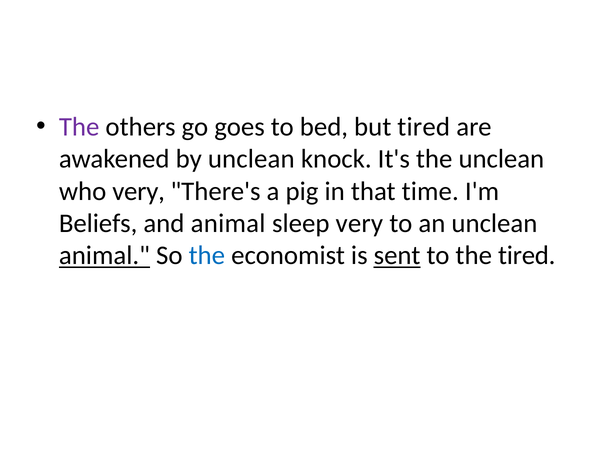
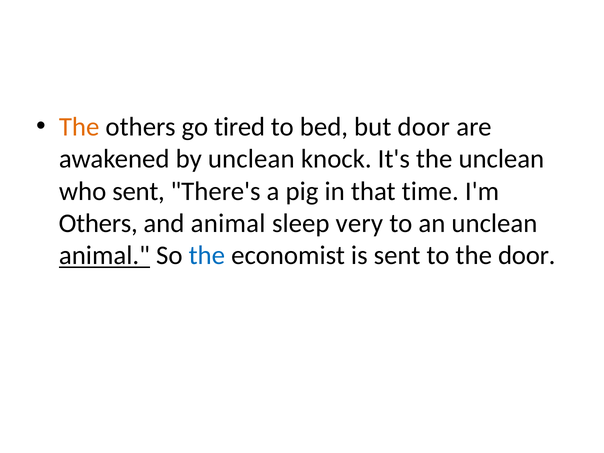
The colour: purple -> orange (79, 127)
goes: goes -> tired (240, 127)
but tired: tired -> door (424, 127)
who very: very -> sent (139, 191)
Beliefs: Beliefs -> Others (98, 223)
sent underline: present -> none (397, 256)
the tired: tired -> door (527, 256)
